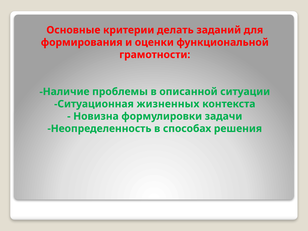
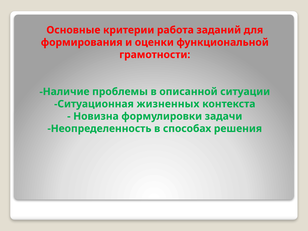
делать: делать -> работа (175, 30)
